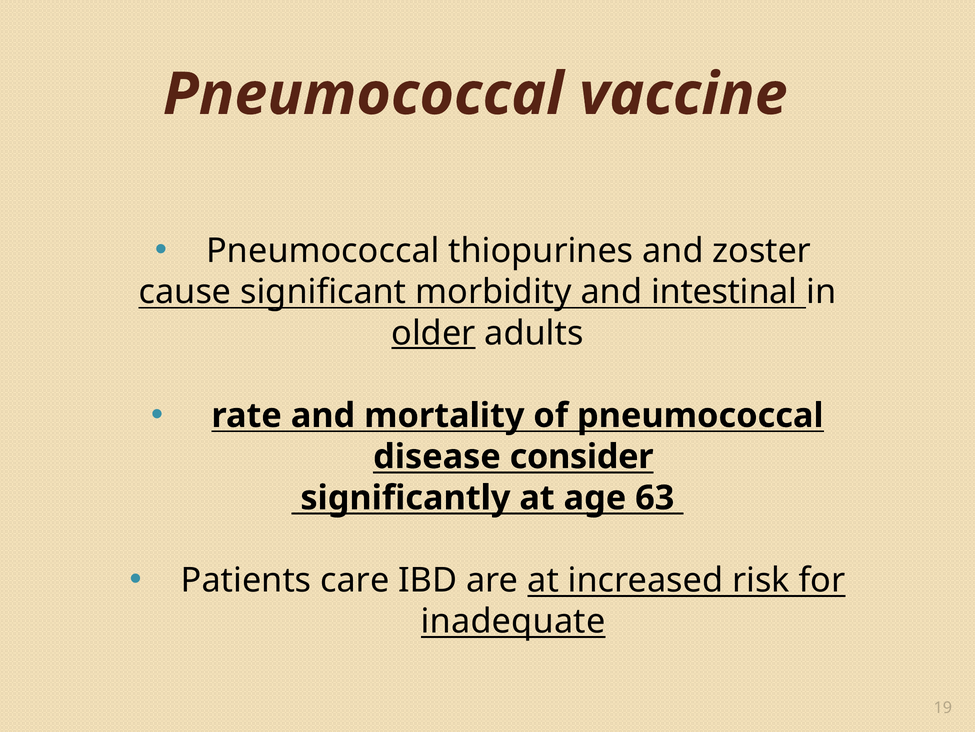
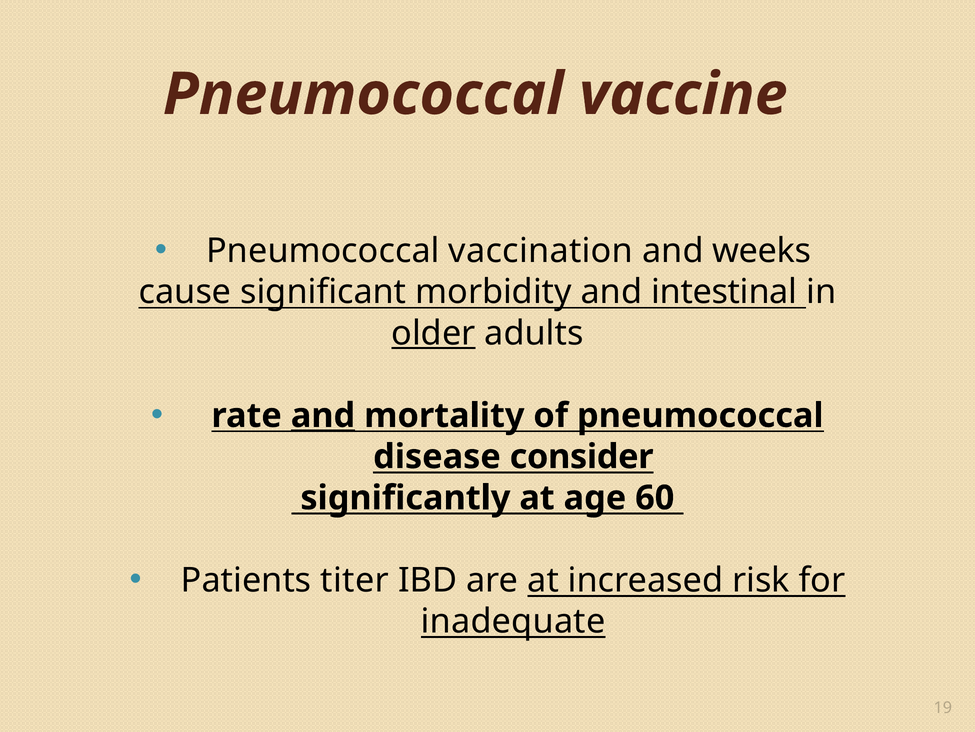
thiopurines: thiopurines -> vaccination (541, 251)
zoster: zoster -> weeks (762, 251)
and underline: none -> present (323, 415)
63: 63 -> 60 (655, 497)
care: care -> titer (355, 580)
